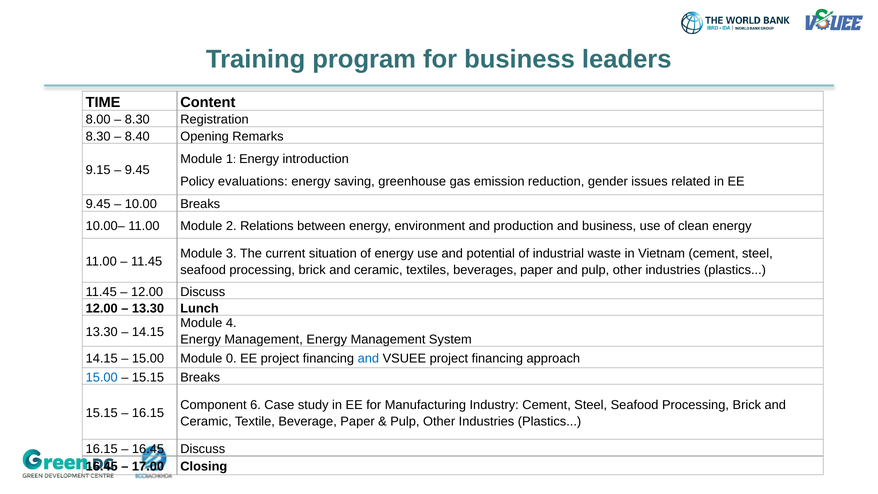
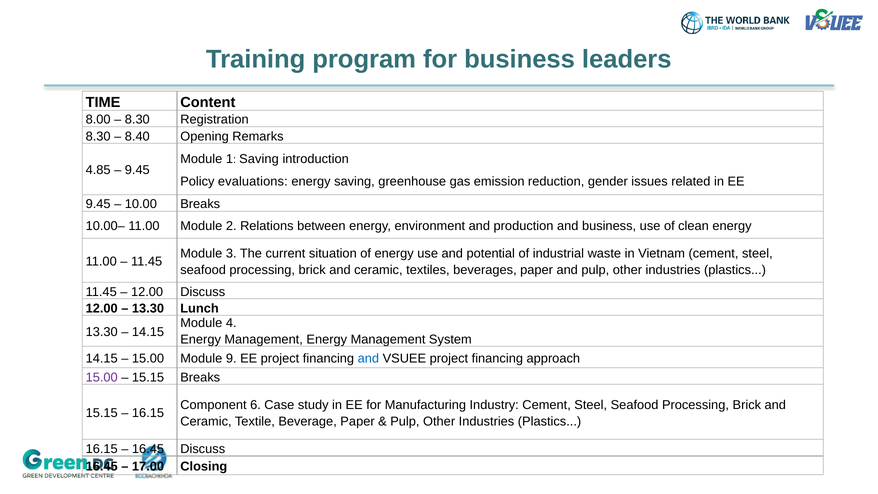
1 Energy: Energy -> Saving (259, 159)
9.15: 9.15 -> 4.85 (98, 170)
0: 0 -> 9 (231, 358)
15.00 colour: blue -> purple (102, 377)
